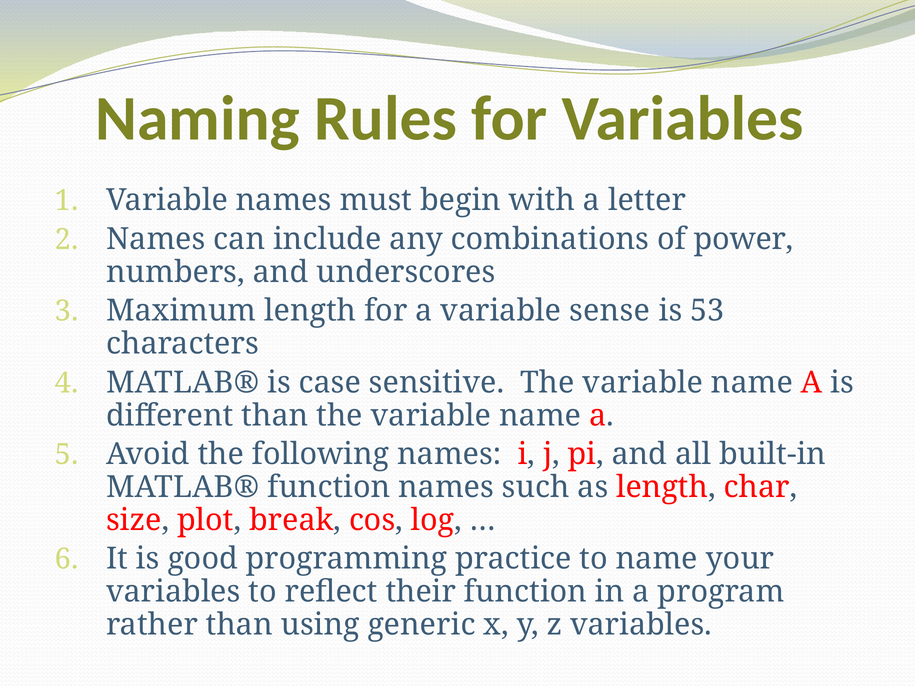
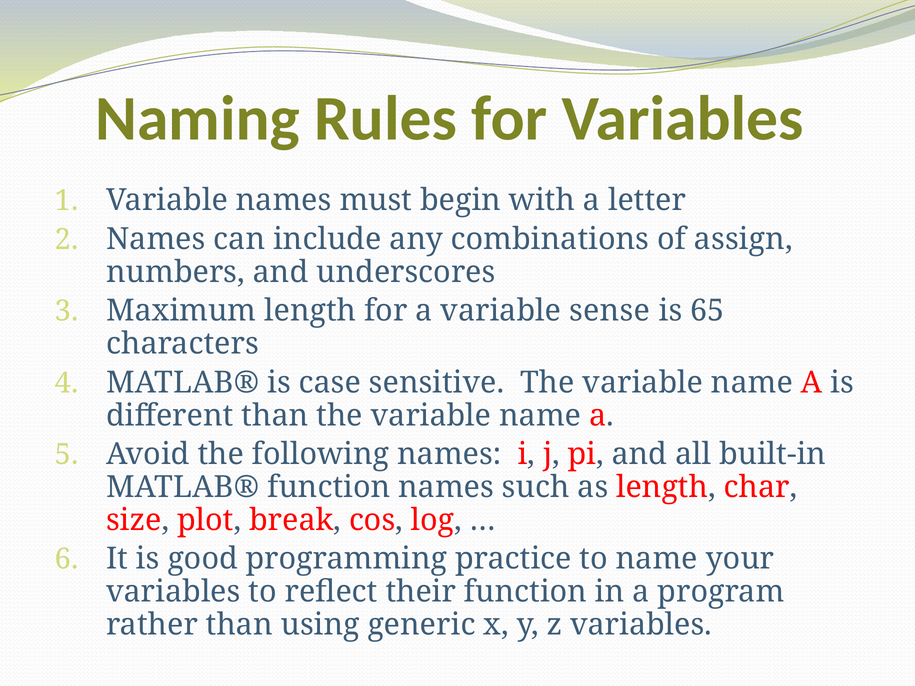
power: power -> assign (743, 239)
53: 53 -> 65 (707, 311)
